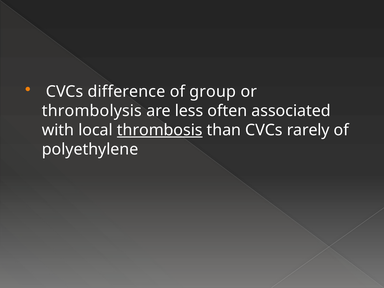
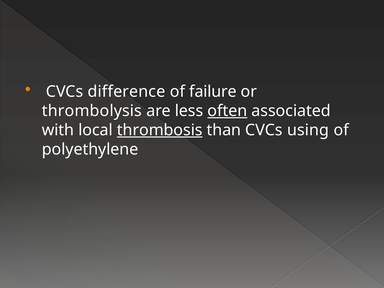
group: group -> failure (213, 92)
often underline: none -> present (227, 111)
rarely: rarely -> using (308, 130)
